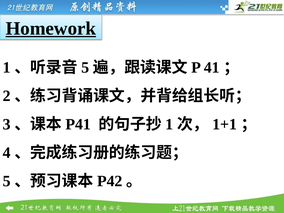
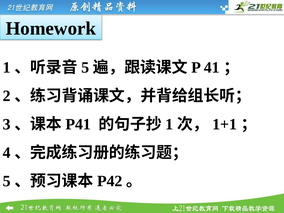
Homework underline: present -> none (51, 28)
